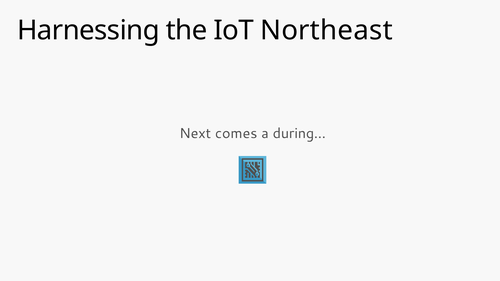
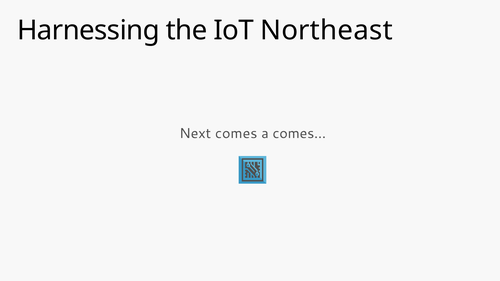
during…: during… -> comes… (299, 134)
